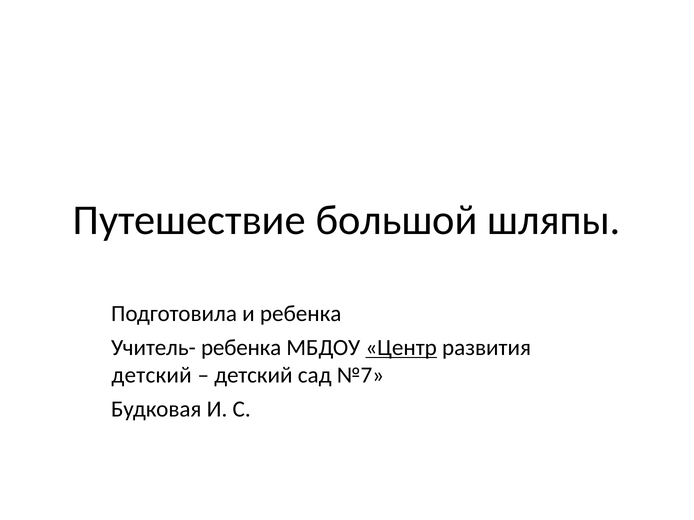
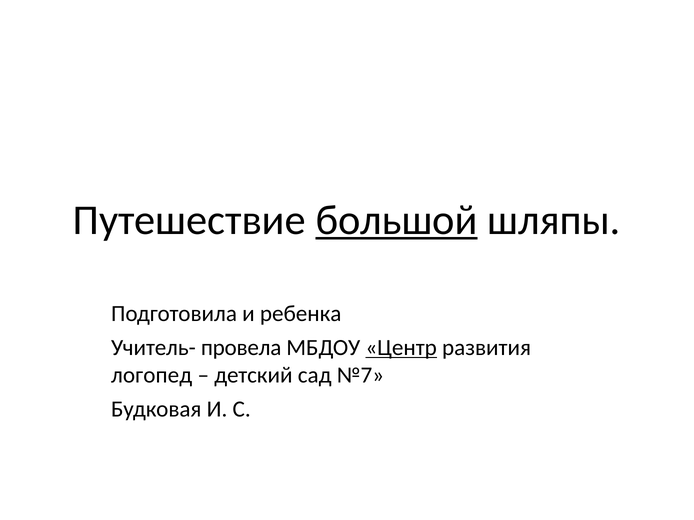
большой underline: none -> present (397, 220)
Учитель- ребенка: ребенка -> провела (241, 348)
детский: детский -> логопед (152, 376)
